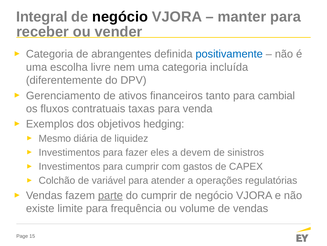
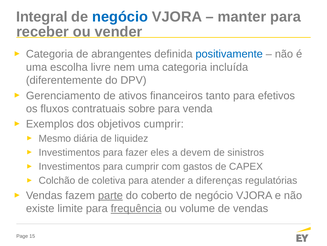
negócio colour: black -> blue (120, 17)
cambial: cambial -> efetivos (276, 95)
taxas: taxas -> sobre (142, 108)
objetivos hedging: hedging -> cumprir (164, 124)
variável: variável -> coletiva (109, 180)
operações: operações -> diferenças (219, 180)
do cumprir: cumprir -> coberto (159, 195)
frequência underline: none -> present (136, 208)
